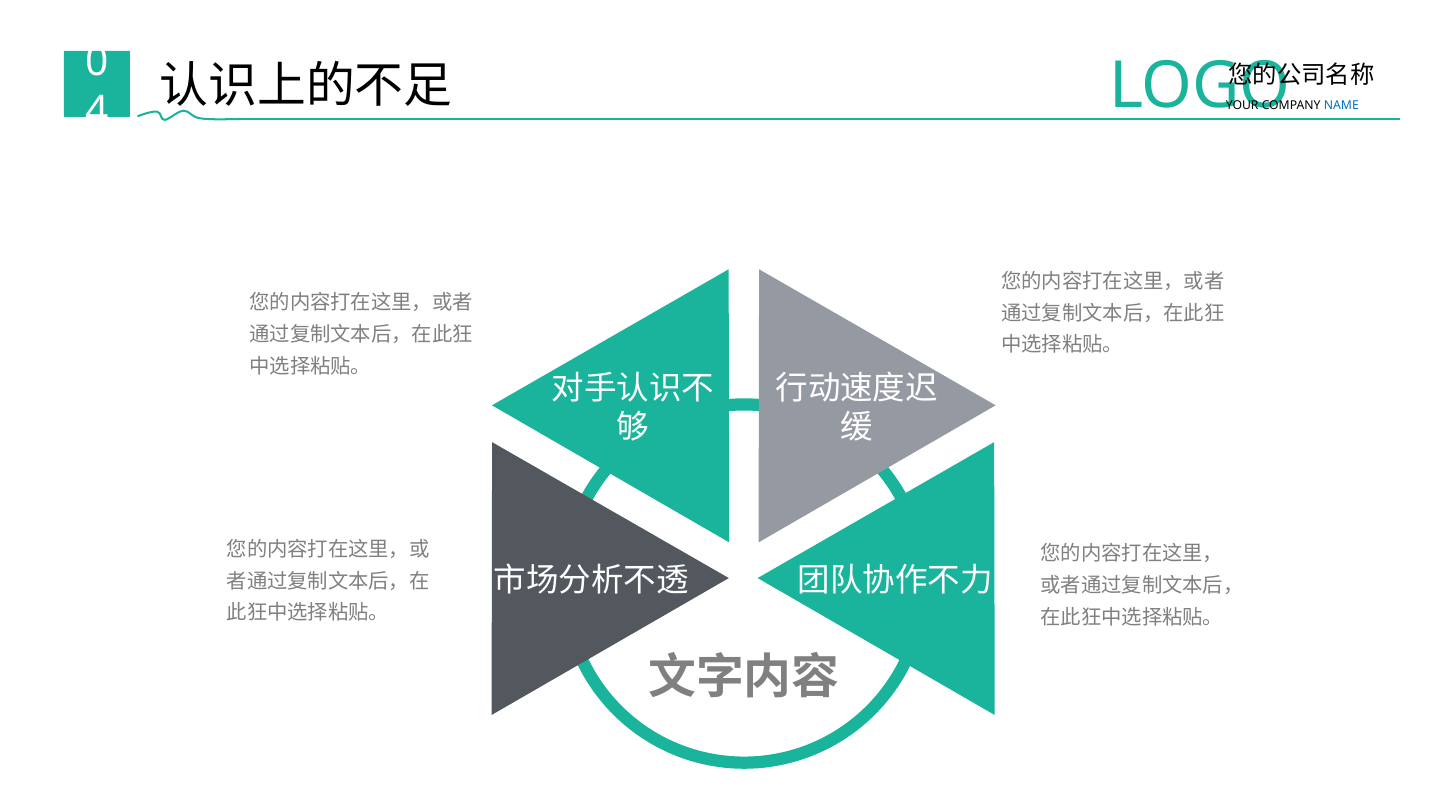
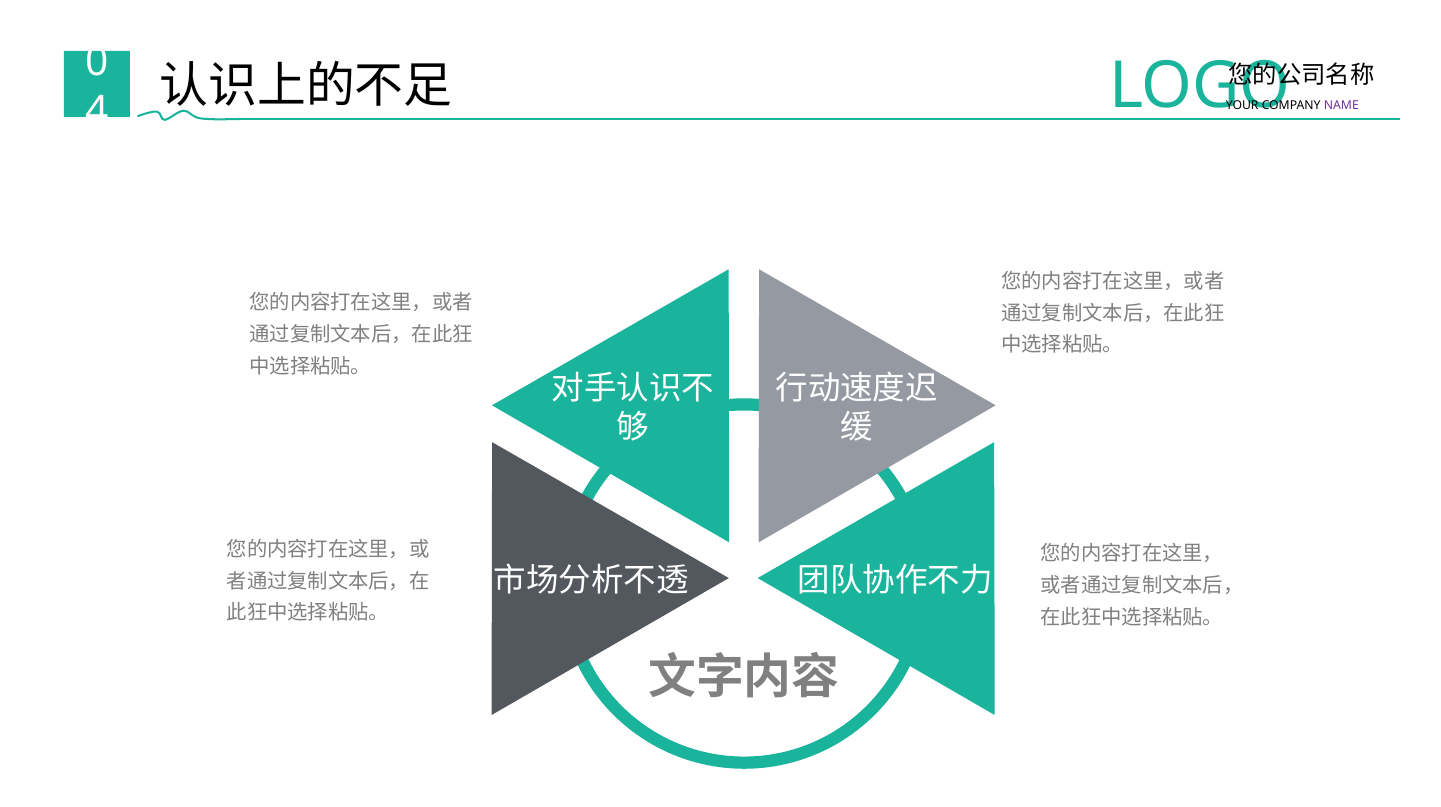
NAME colour: blue -> purple (1341, 106)
